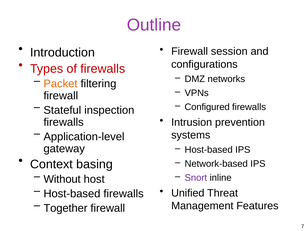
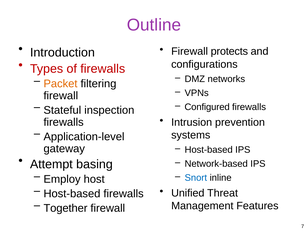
session: session -> protects (229, 51)
Context: Context -> Attempt (51, 164)
Without: Without -> Employ (62, 179)
Snort colour: purple -> blue (196, 178)
